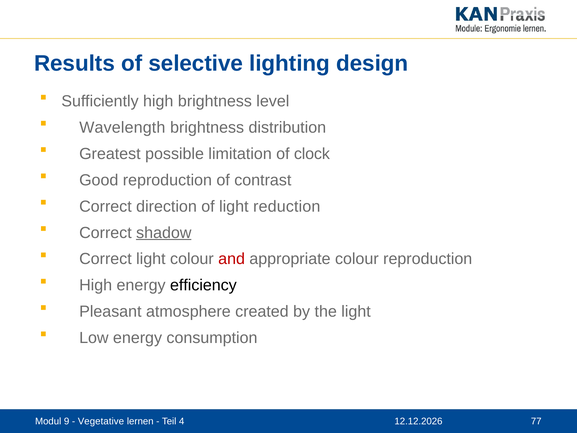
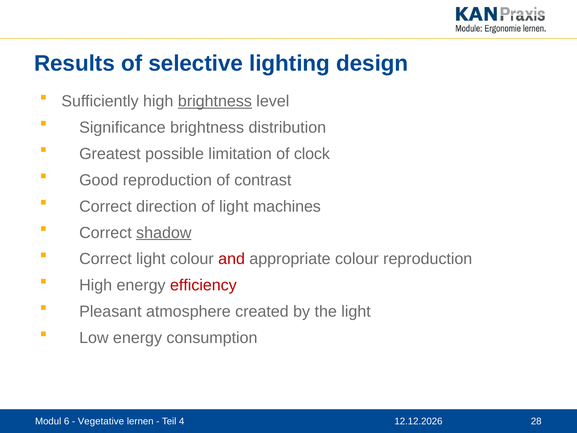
brightness underline: none -> present (215, 101)
Wavelength: Wavelength -> Significance (122, 127)
reduction: reduction -> machines (287, 206)
efficiency colour: black -> red (203, 285)
9: 9 -> 6 (67, 421)
77: 77 -> 28 (536, 421)
